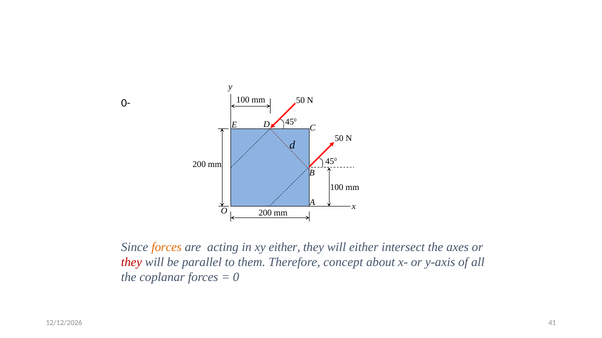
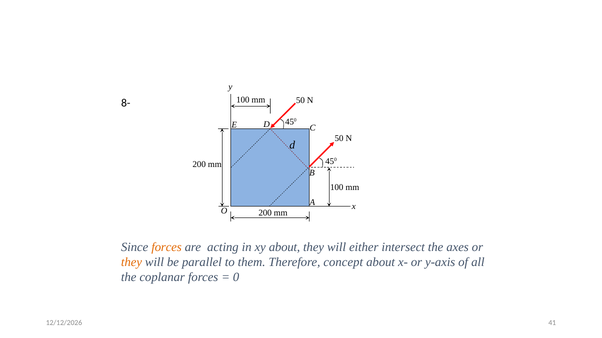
0-: 0- -> 8- (126, 103)
xy either: either -> about (285, 248)
they colour: red -> orange (132, 263)
